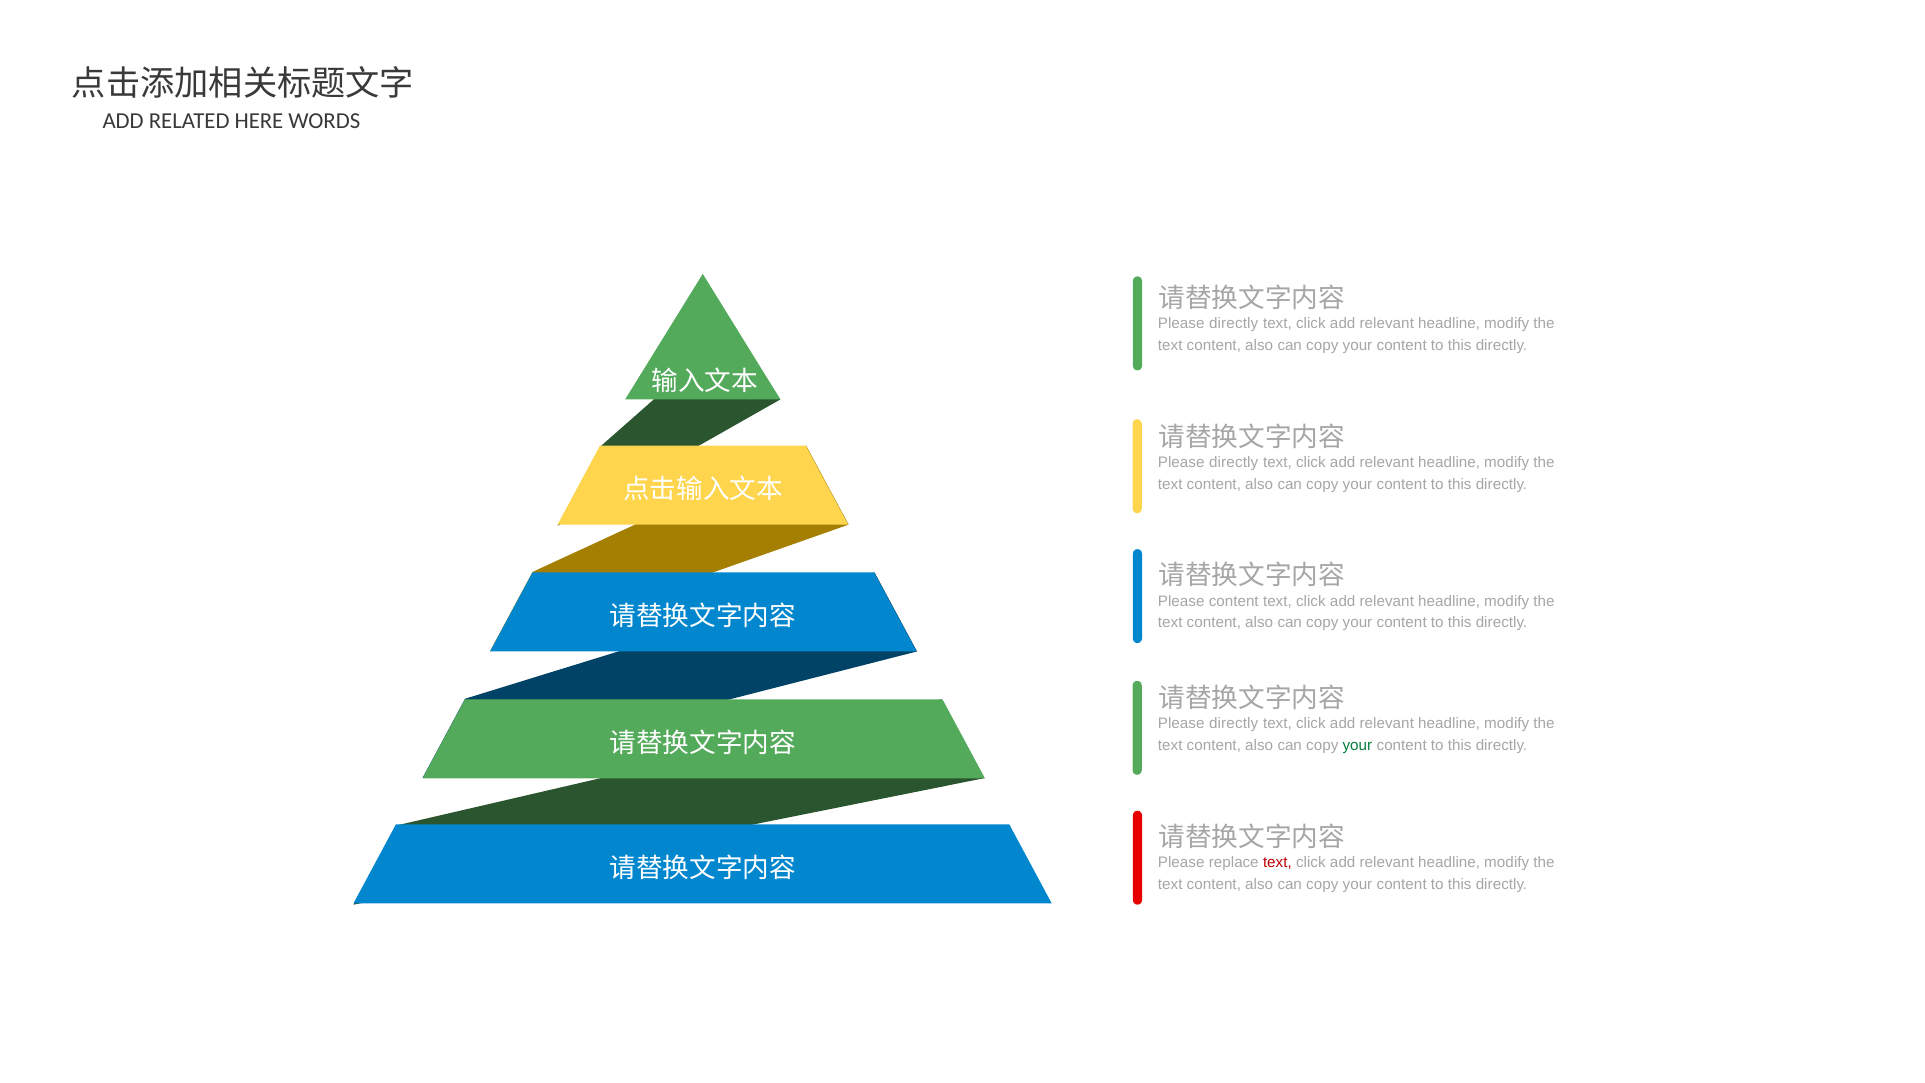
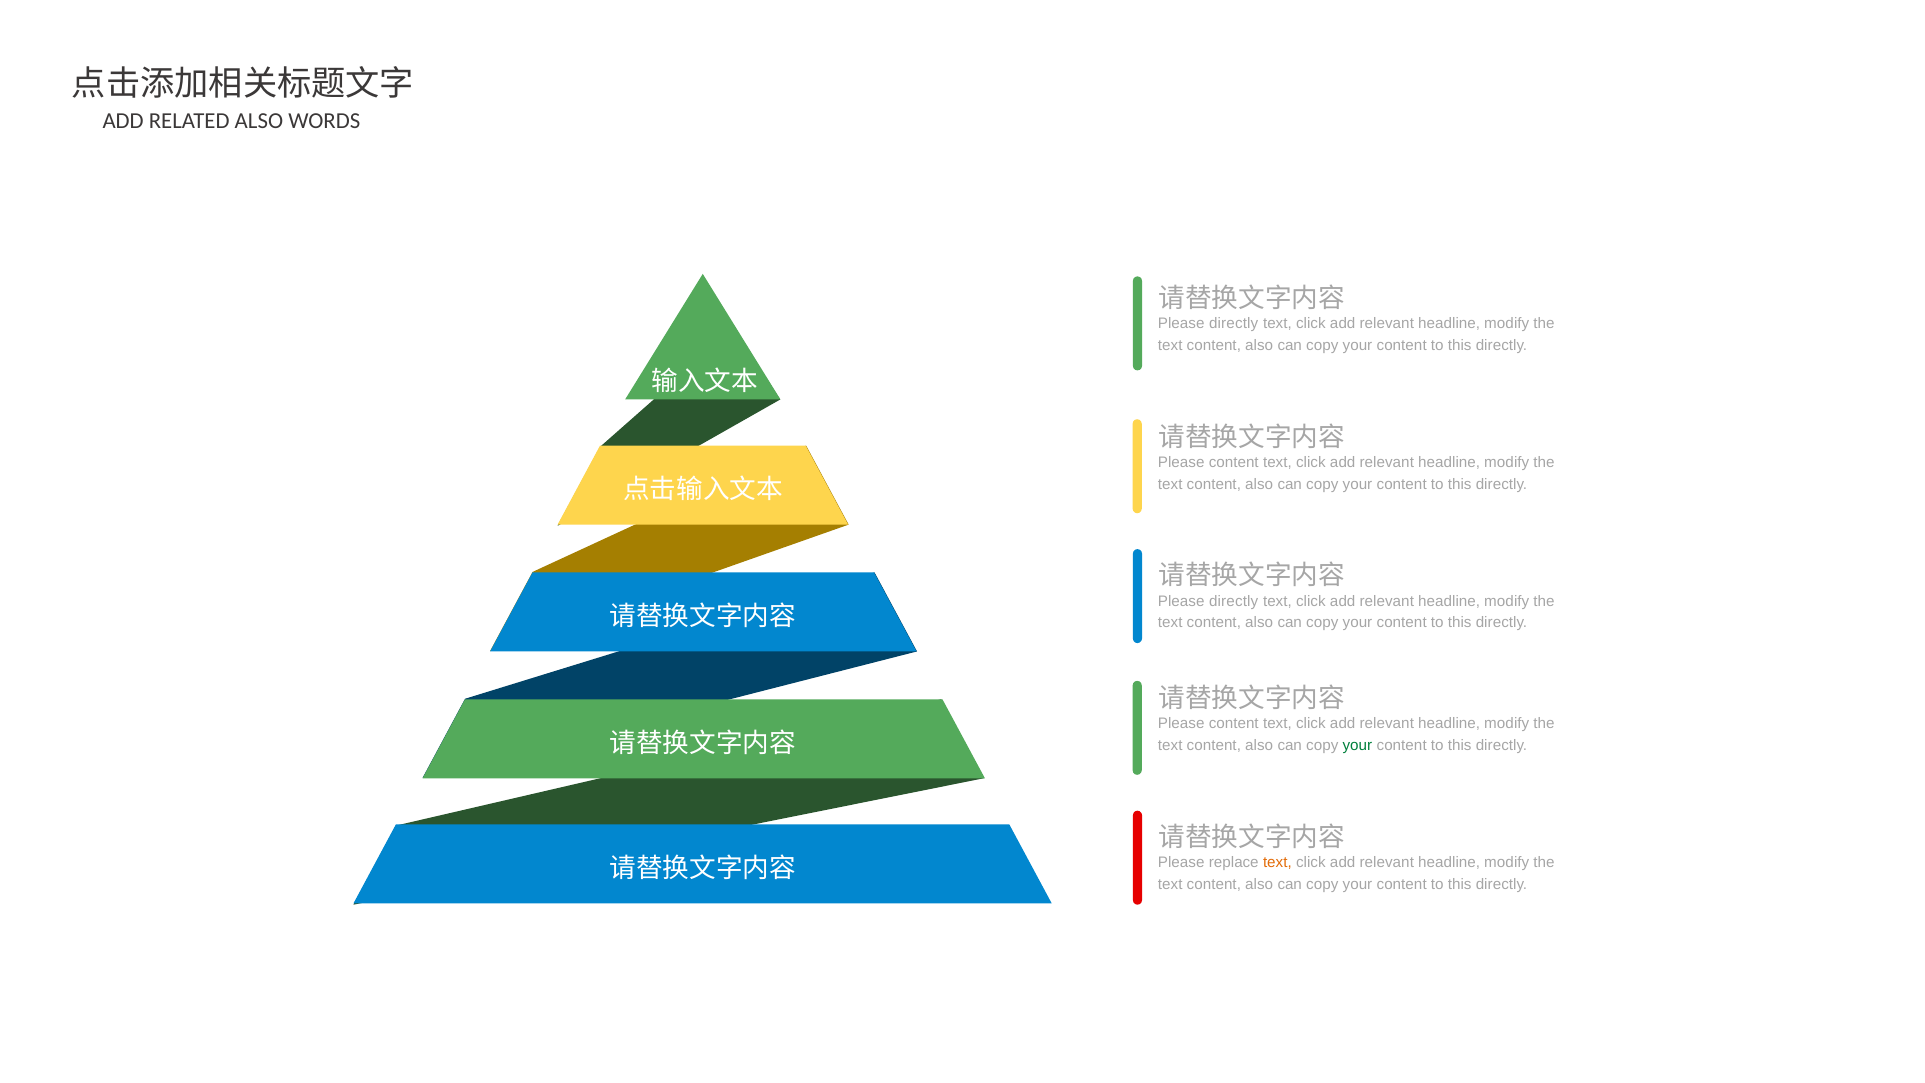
RELATED HERE: HERE -> ALSO (259, 120)
directly: directly -> content (1234, 462)
content: content -> directly (1234, 601)
directly: directly -> content (1234, 724)
text colour: red -> orange (1277, 863)
